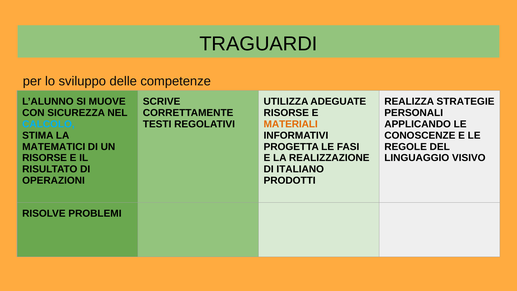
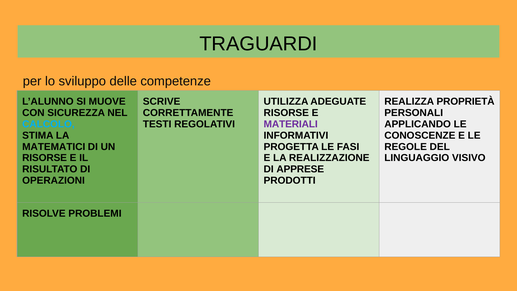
STRATEGIE: STRATEGIE -> PROPRIETÀ (466, 101)
MATERIALI colour: orange -> purple (291, 124)
ITALIANO: ITALIANO -> APPRESE (300, 169)
